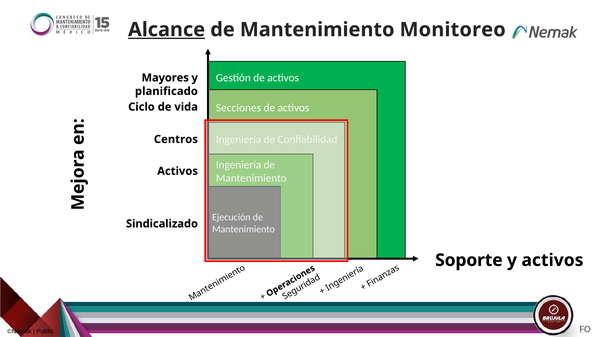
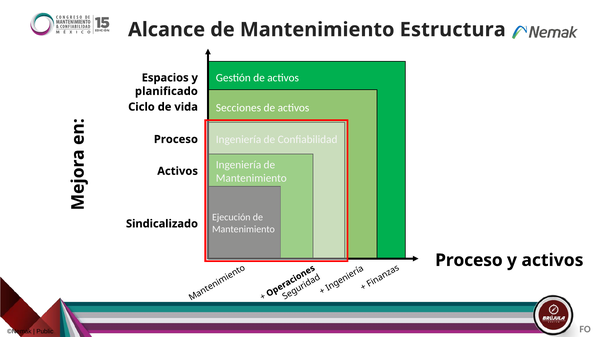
Alcance underline: present -> none (167, 30)
Monitoreo: Monitoreo -> Estructura (453, 30)
Mayores: Mayores -> Espacios (165, 78)
Centros: Centros -> Proceso (176, 139)
Soporte: Soporte -> Proceso (469, 260)
